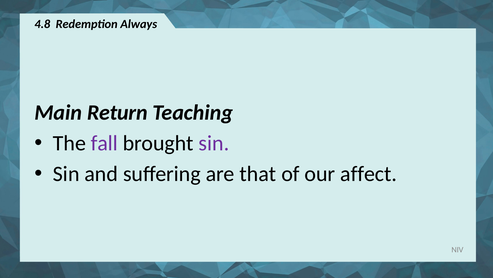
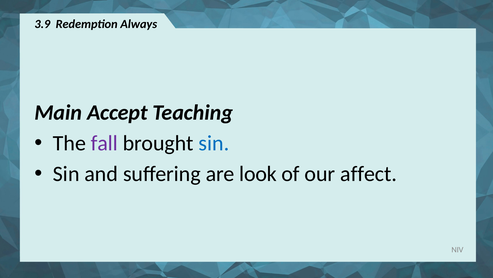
4.8: 4.8 -> 3.9 (42, 24)
Return: Return -> Accept (117, 113)
sin colour: purple -> blue (214, 143)
that: that -> look (258, 174)
